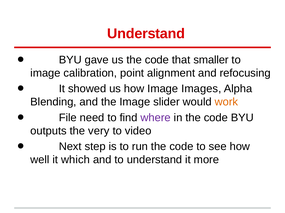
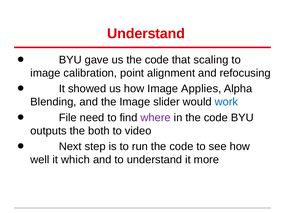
smaller: smaller -> scaling (211, 60)
Images: Images -> Applies (201, 89)
work colour: orange -> blue (226, 102)
very: very -> both (99, 131)
